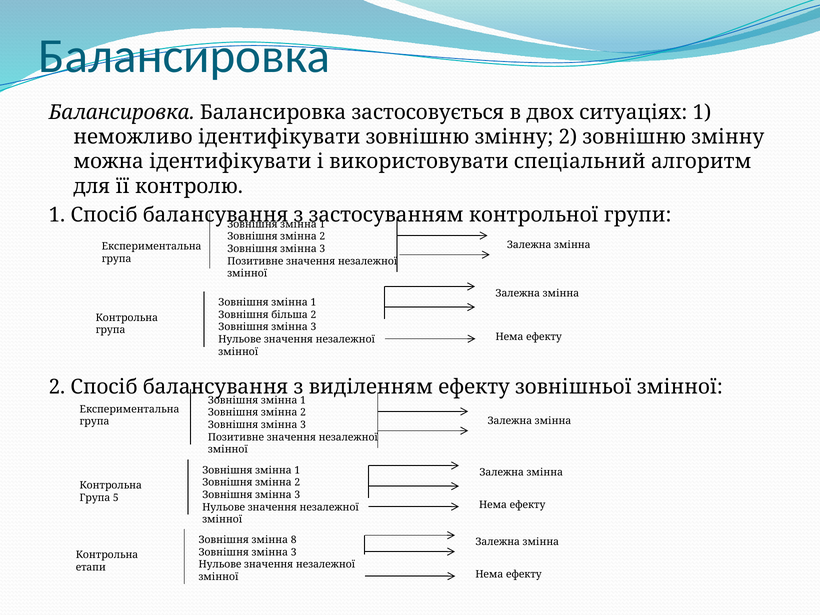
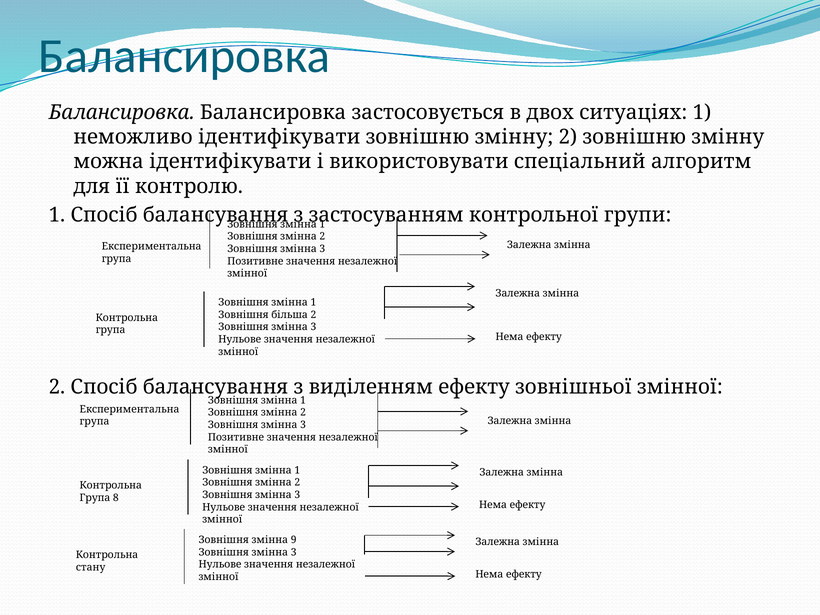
5: 5 -> 8 (116, 498)
8: 8 -> 9 (294, 540)
етапи: етапи -> стану (91, 567)
